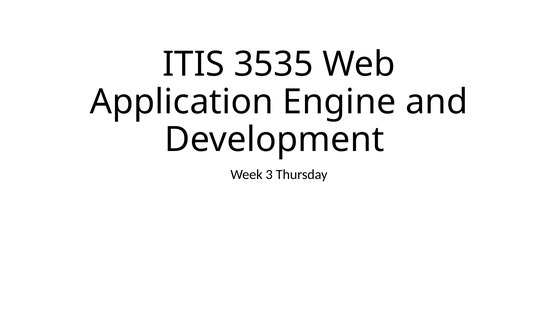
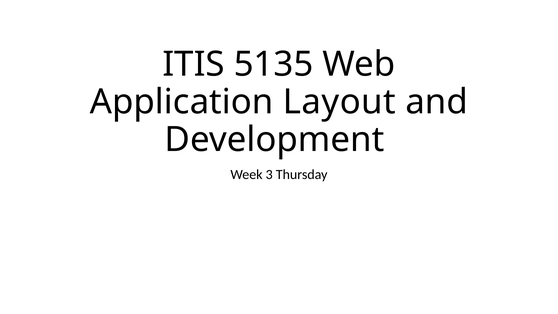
3535: 3535 -> 5135 (274, 64)
Engine: Engine -> Layout (339, 102)
